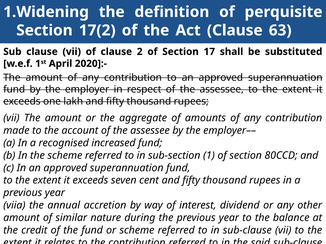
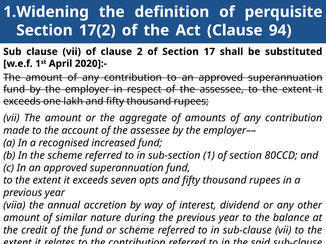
63: 63 -> 94 (280, 30)
cent: cent -> opts (149, 181)
